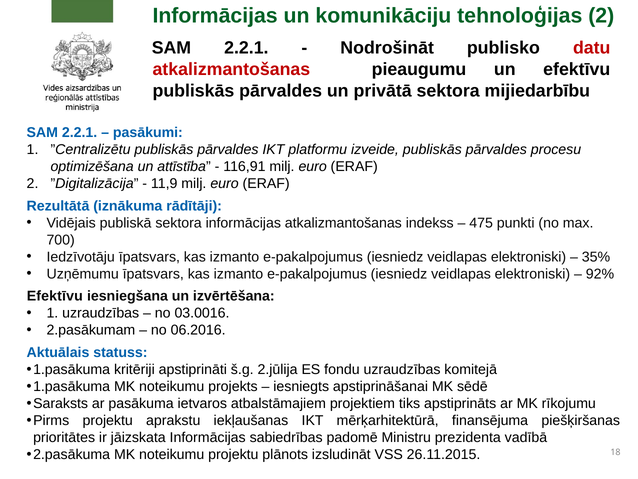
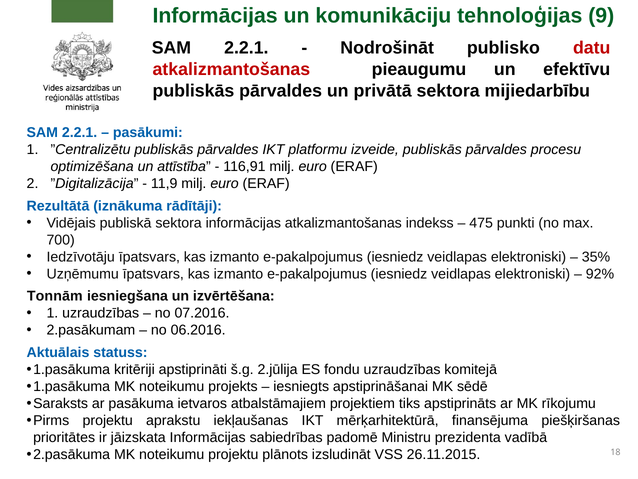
tehnoloģijas 2: 2 -> 9 (601, 15)
Efektīvu: Efektīvu -> Tonnām (55, 296)
03.0016: 03.0016 -> 07.2016 (202, 313)
